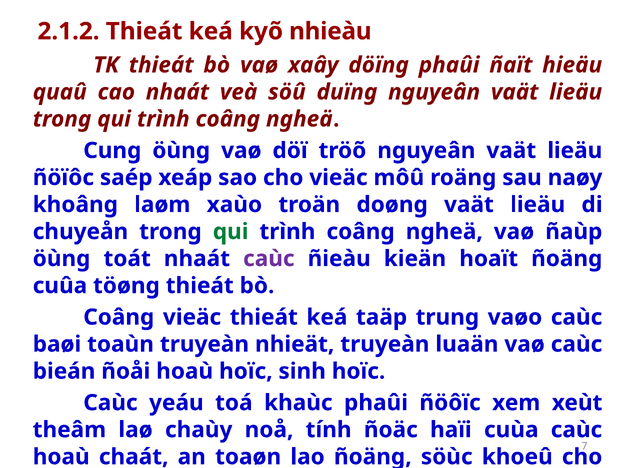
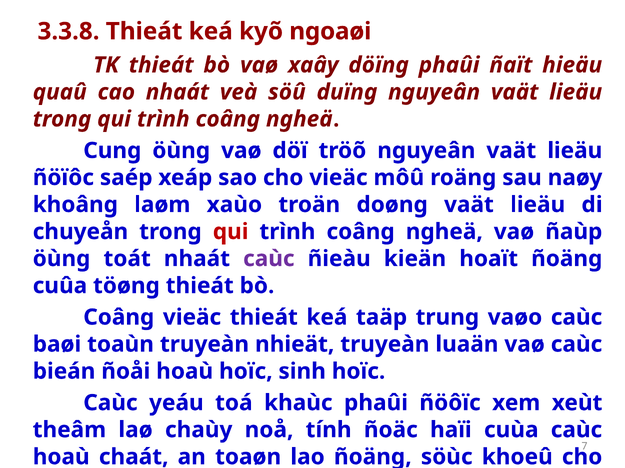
2.1.2: 2.1.2 -> 3.3.8 (69, 31)
nhieàu: nhieàu -> ngoaøi (330, 31)
qui colour: green -> red (231, 232)
